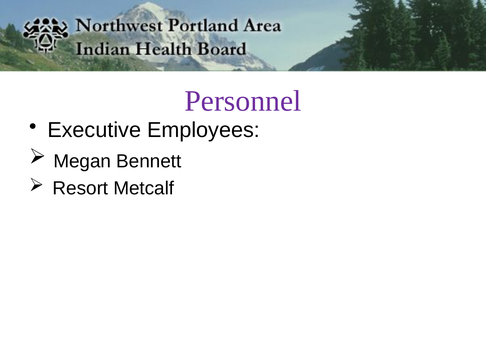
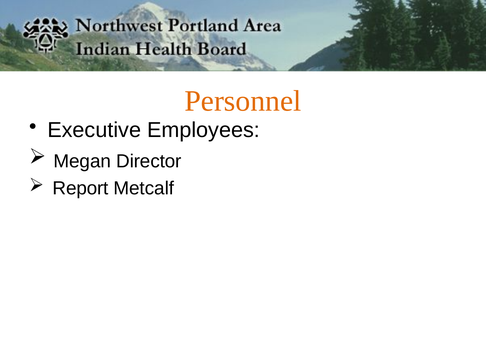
Personnel colour: purple -> orange (243, 101)
Bennett: Bennett -> Director (149, 161)
Resort: Resort -> Report (80, 188)
